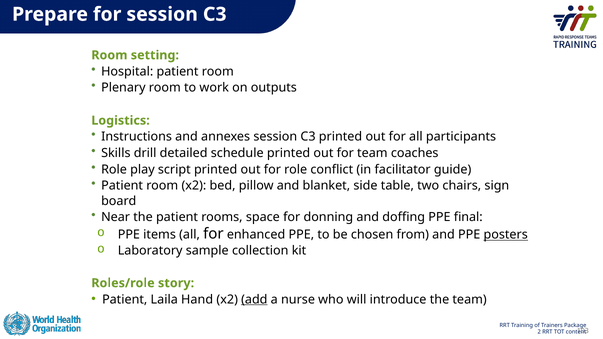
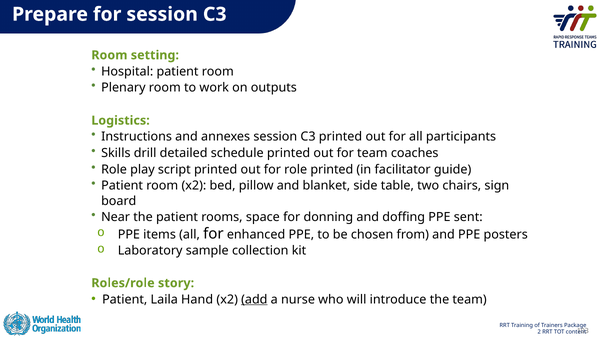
role conflict: conflict -> printed (332, 170)
final: final -> sent (468, 217)
posters underline: present -> none (506, 235)
